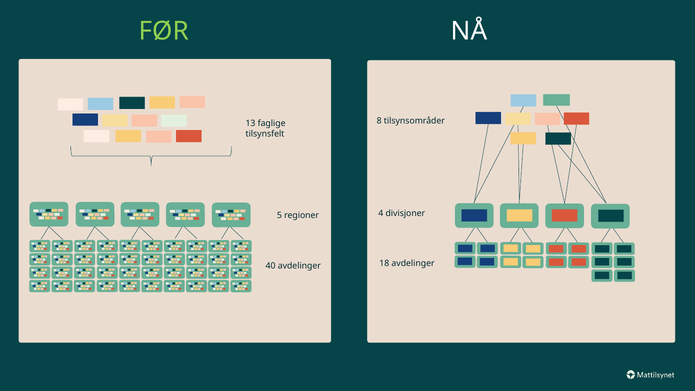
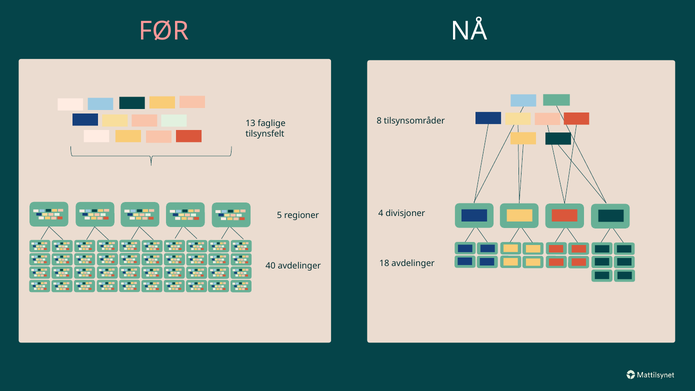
FØR colour: light green -> pink (164, 31)
